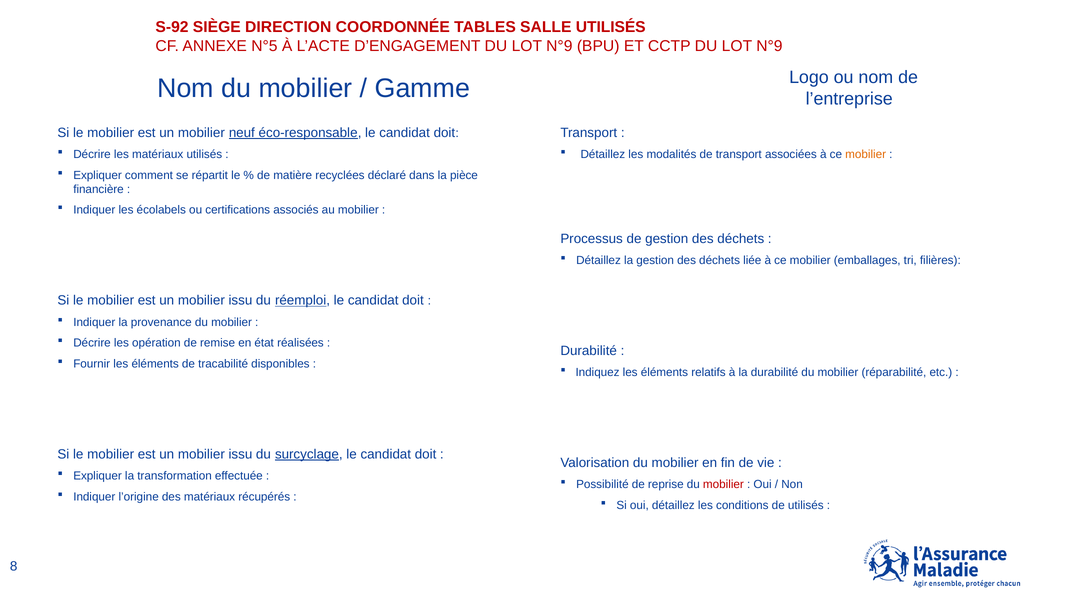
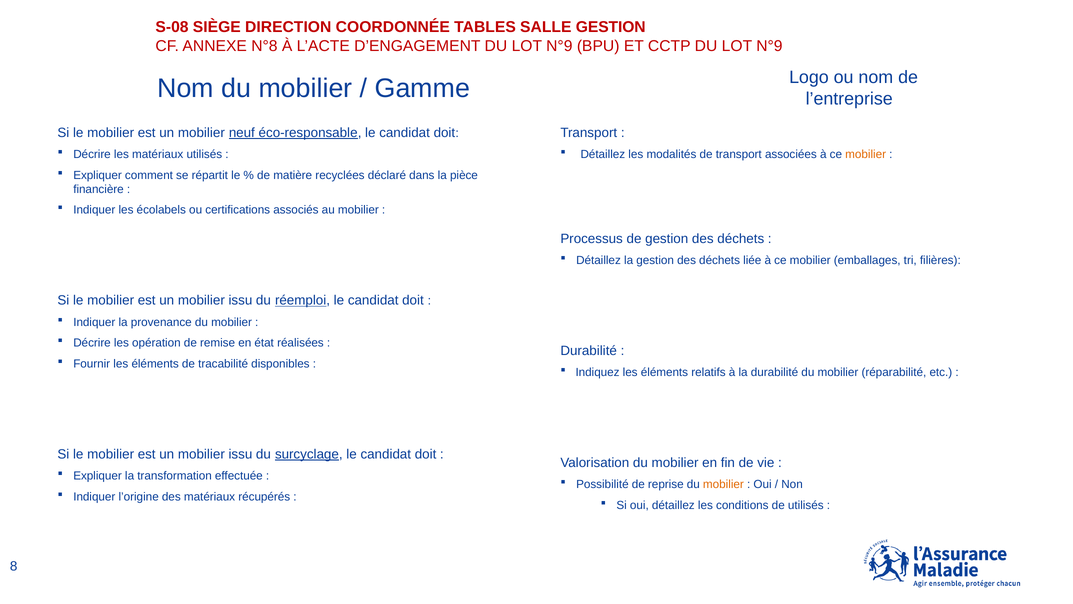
S-92: S-92 -> S-08 (172, 27)
SALLE UTILISÉS: UTILISÉS -> GESTION (611, 27)
N°5: N°5 -> N°8 (264, 46)
mobilier colour: red -> orange (723, 484)
